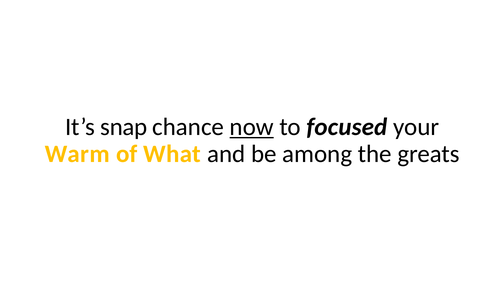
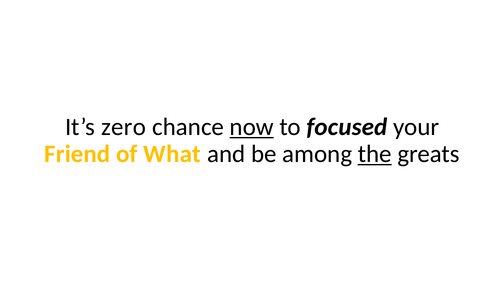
snap: snap -> zero (124, 127)
Warm: Warm -> Friend (77, 154)
the underline: none -> present (375, 154)
